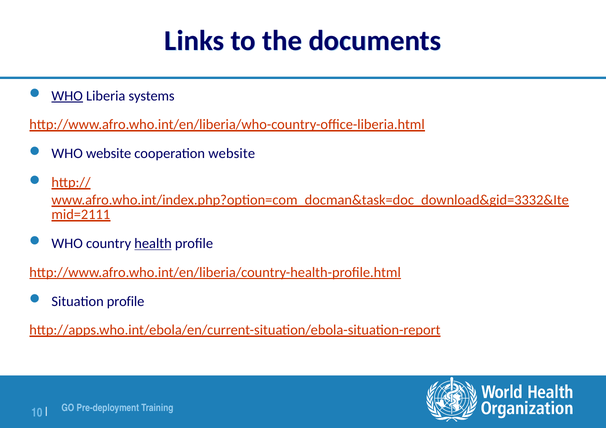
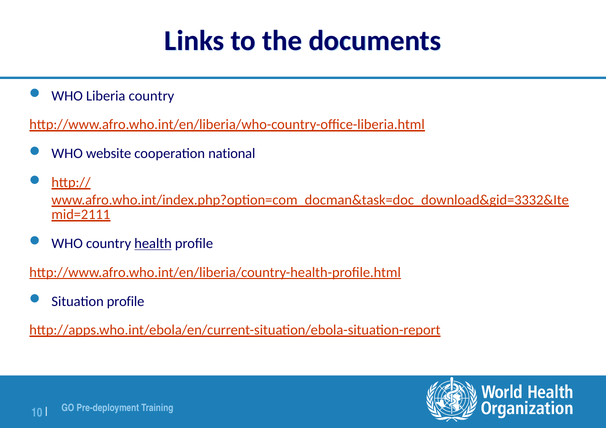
WHO underline: present -> none (67, 96)
Liberia systems: systems -> country (151, 96)
cooperation website: website -> national (232, 154)
